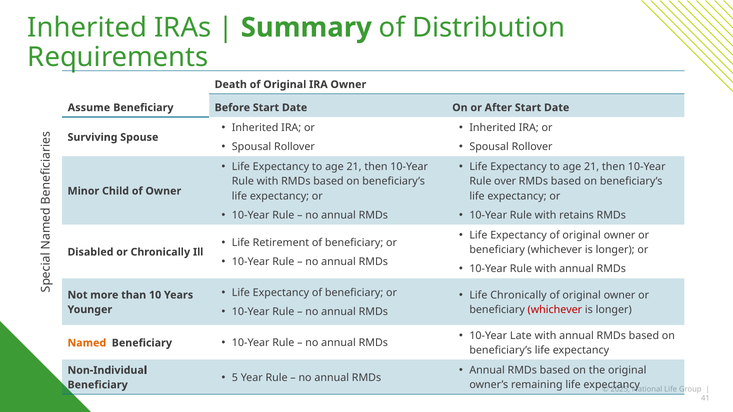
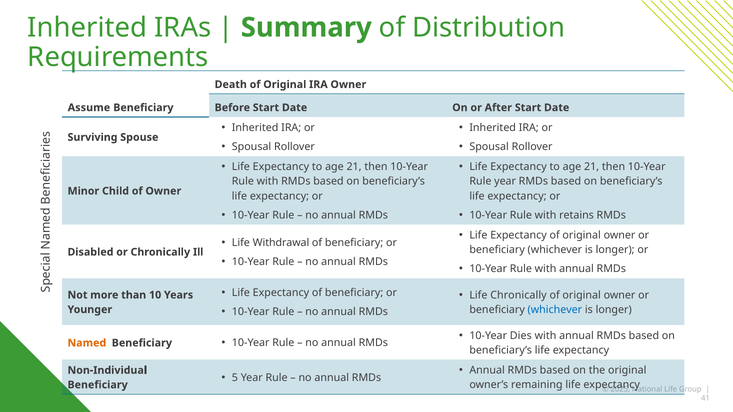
Rule over: over -> year (505, 182)
Retirement: Retirement -> Withdrawal (281, 243)
whichever colour: red -> blue (555, 310)
Late: Late -> Dies (521, 336)
